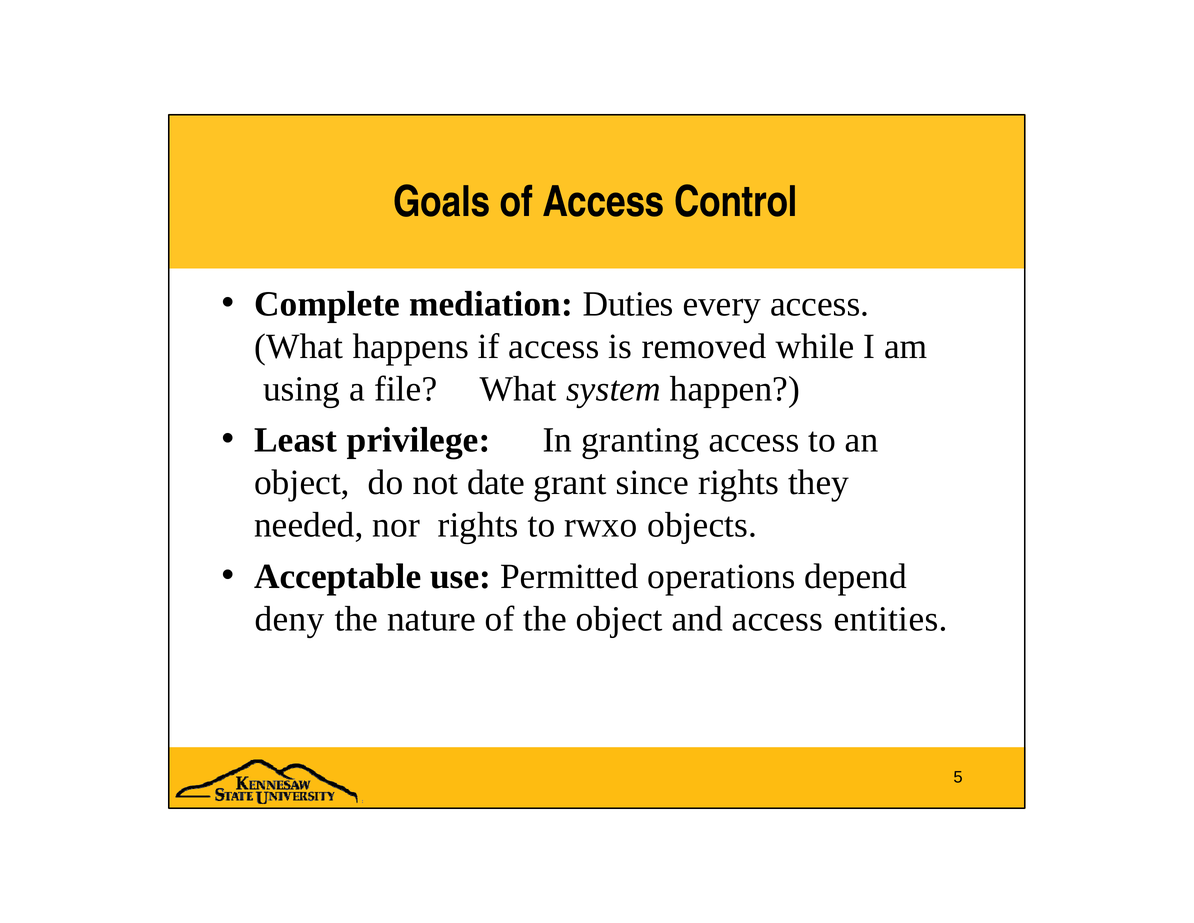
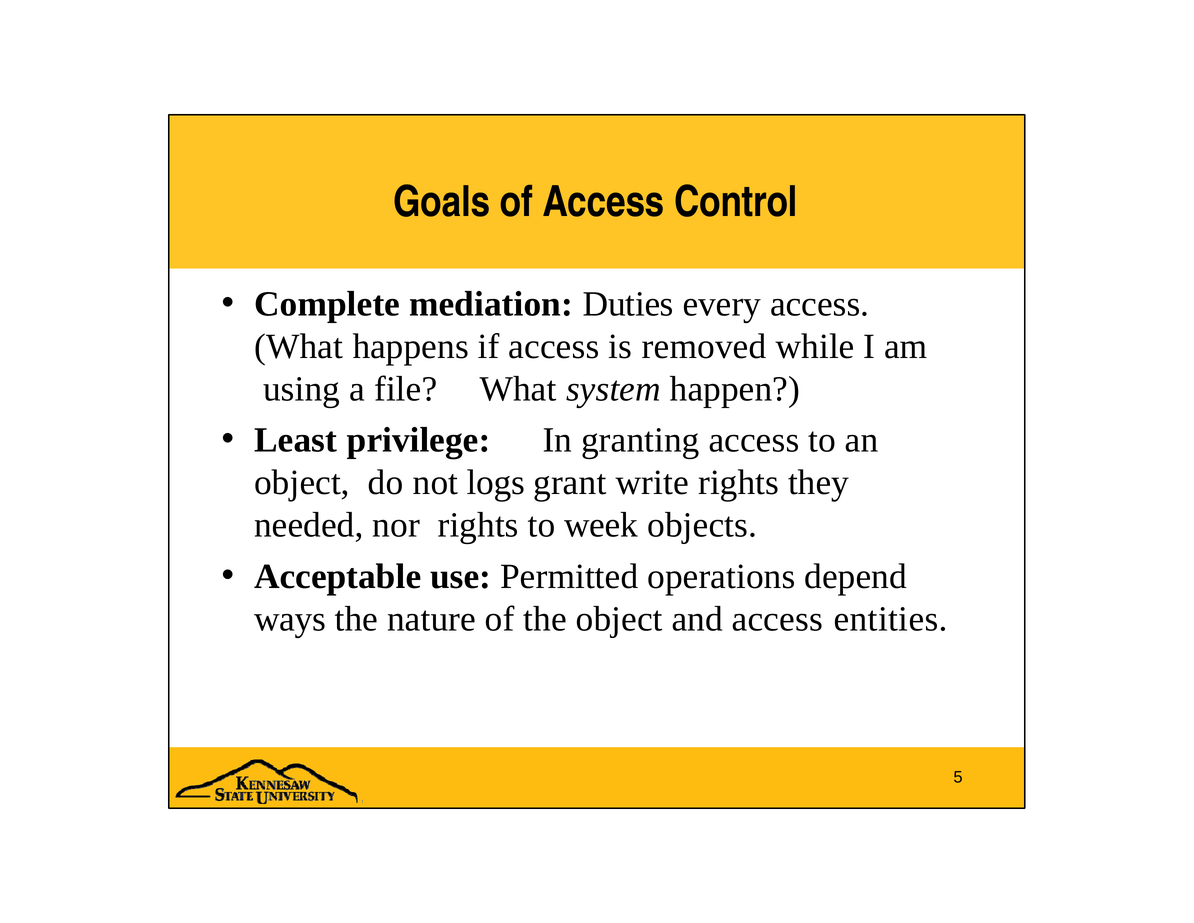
date: date -> logs (496, 482)
since: since -> write (652, 482)
rwxo: rwxo -> week (601, 525)
deny: deny -> ways (290, 619)
